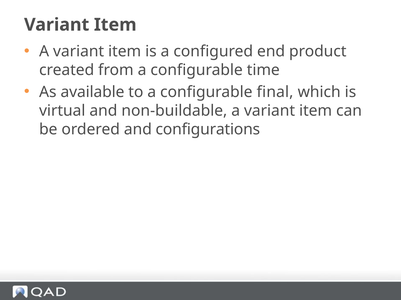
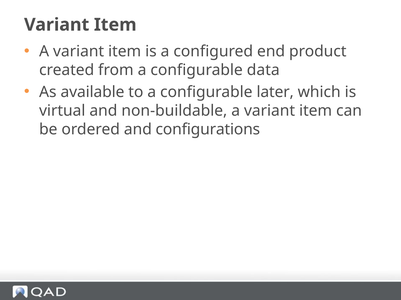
time: time -> data (263, 70)
final: final -> later (275, 92)
